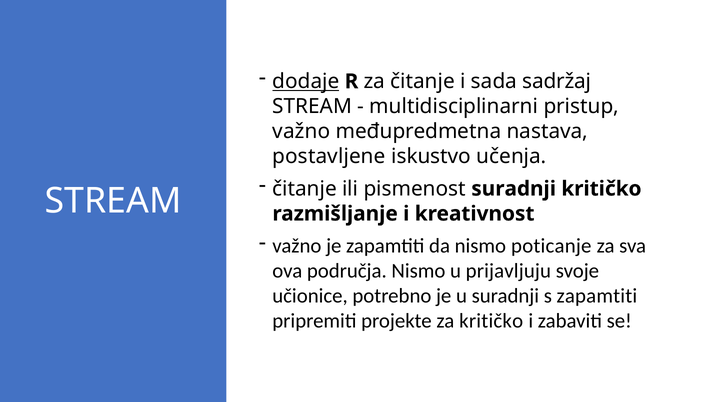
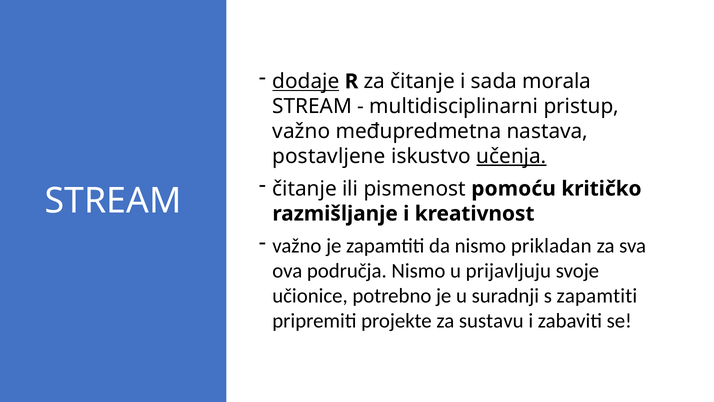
sadržaj: sadržaj -> morala (557, 81)
učenja underline: none -> present (511, 156)
pismenost suradnji: suradnji -> pomoću (514, 189)
poticanje: poticanje -> prikladan (551, 246)
za kritičko: kritičko -> sustavu (491, 321)
